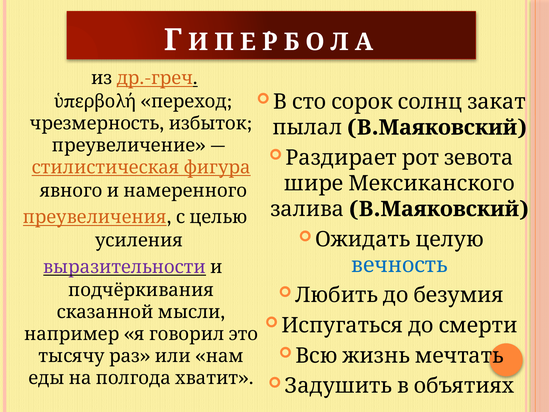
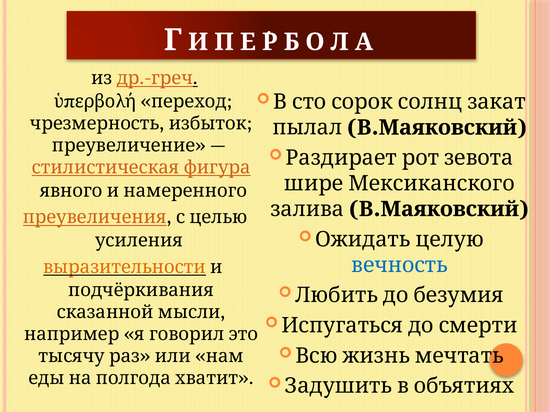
выразительности colour: purple -> orange (125, 267)
